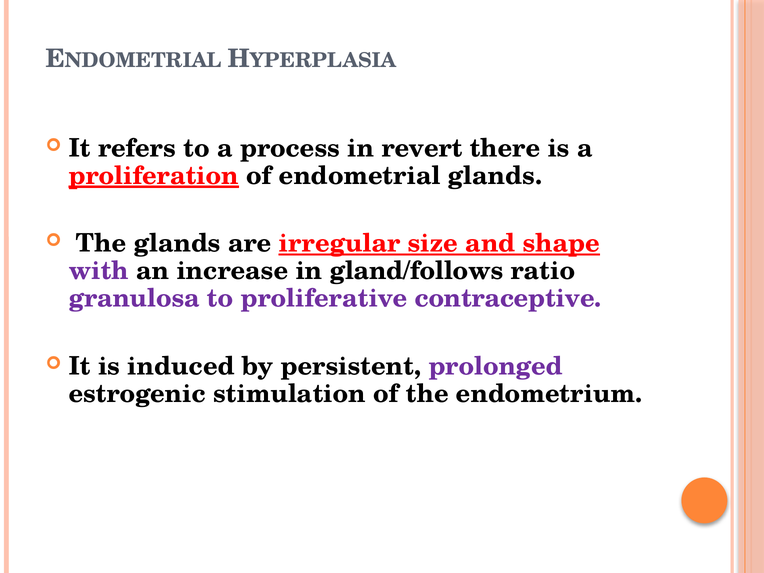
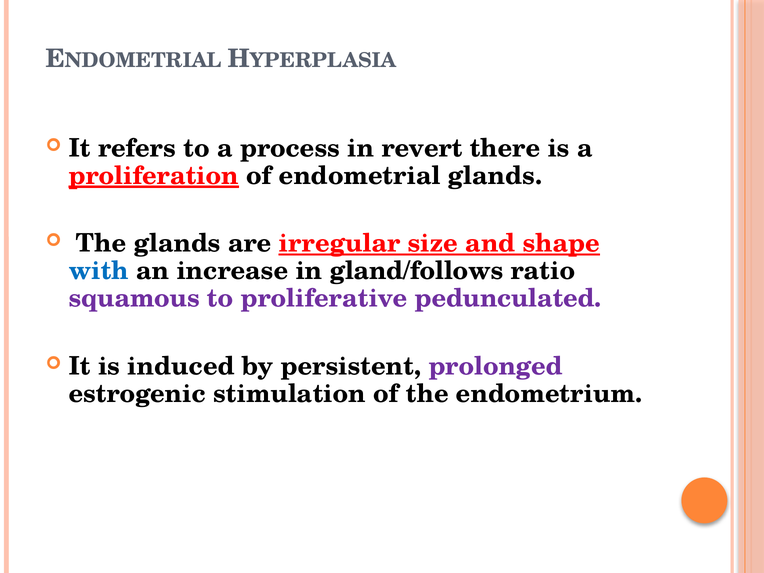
with colour: purple -> blue (99, 271)
granulosa: granulosa -> squamous (134, 298)
contraceptive: contraceptive -> pedunculated (508, 298)
